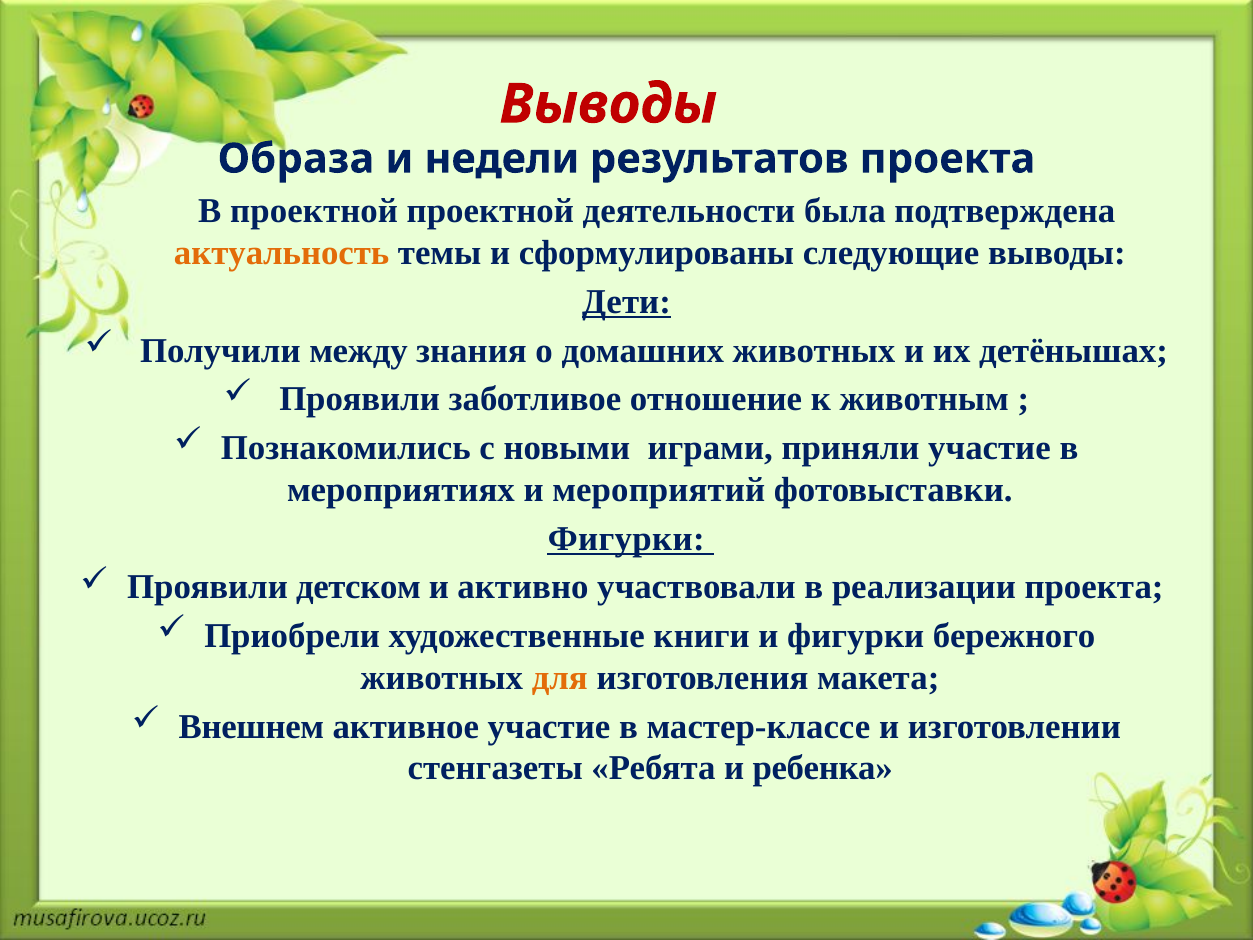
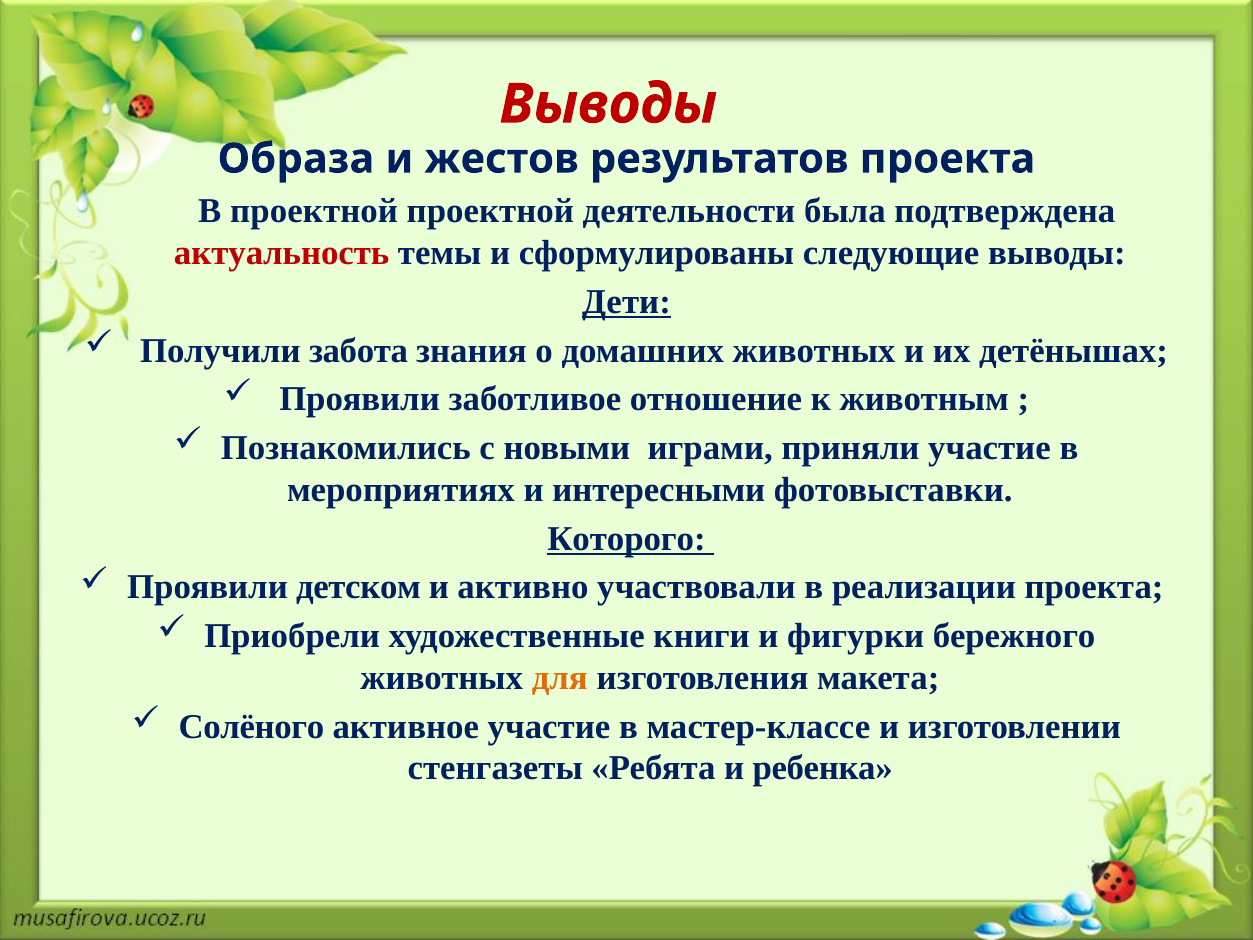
недели: недели -> жестов (502, 159)
актуальность colour: orange -> red (282, 253)
между: между -> забота (359, 350)
мероприятий: мероприятий -> интересными (659, 490)
Фигурки: Фигурки -> Которого (626, 538)
Внешнем: Внешнем -> Солёного (251, 726)
